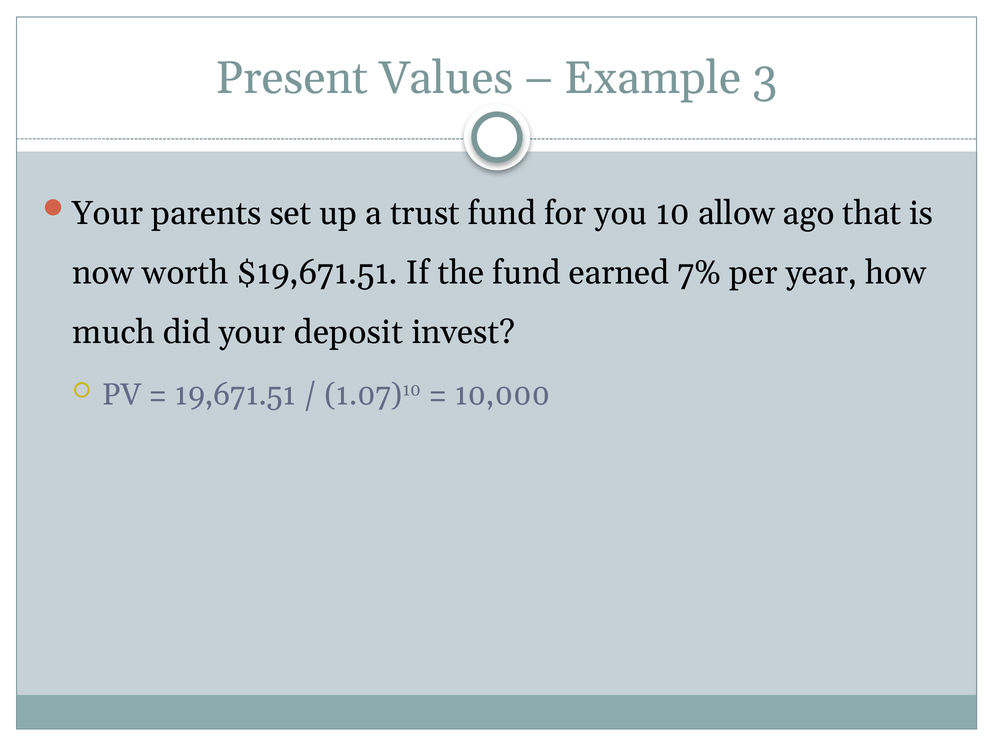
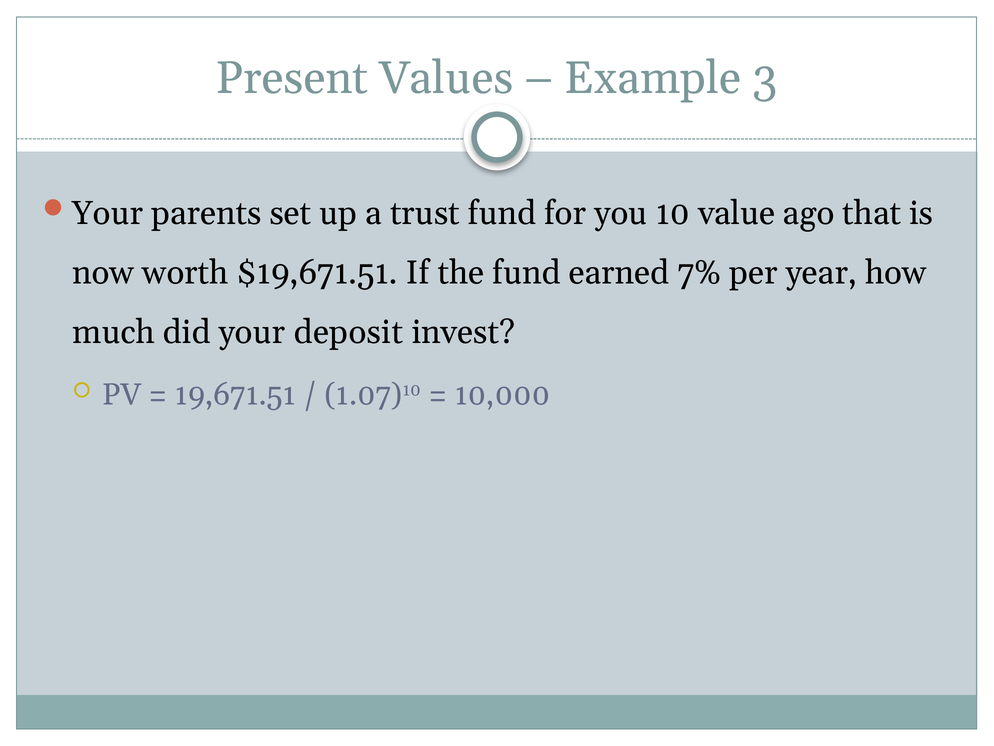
allow: allow -> value (737, 213)
